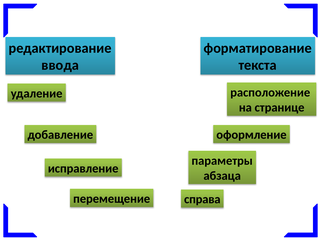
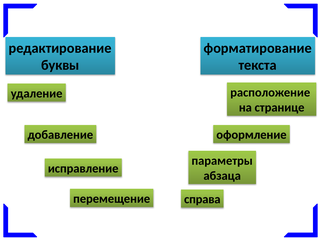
ввода: ввода -> буквы (60, 65)
